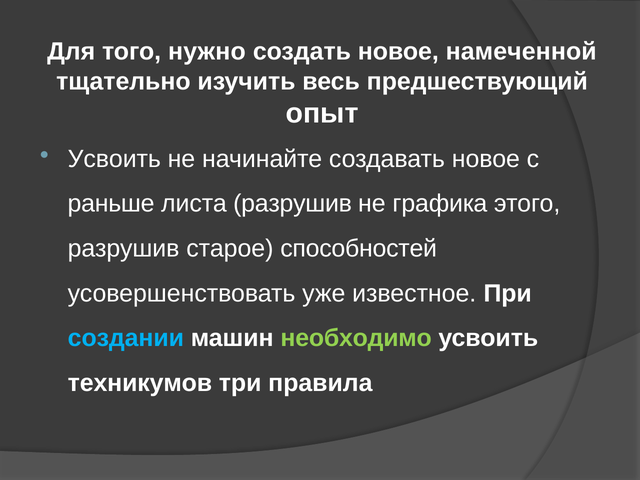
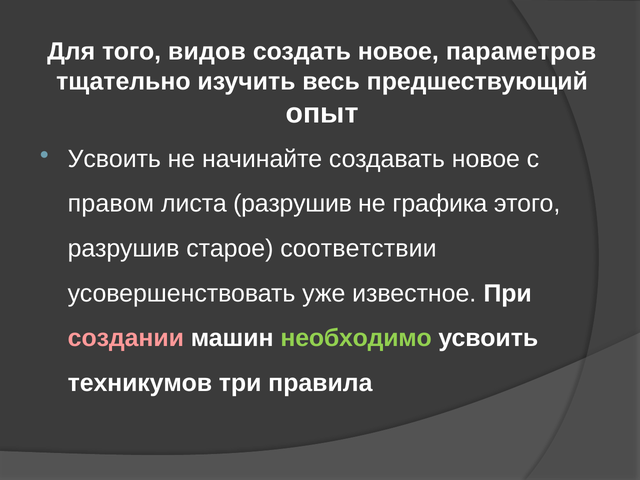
нужно: нужно -> видов (207, 51)
намеченной: намеченной -> параметров (521, 51)
раньше: раньше -> правом (111, 204)
способностей: способностей -> соответствии (358, 249)
создании colour: light blue -> pink (126, 338)
